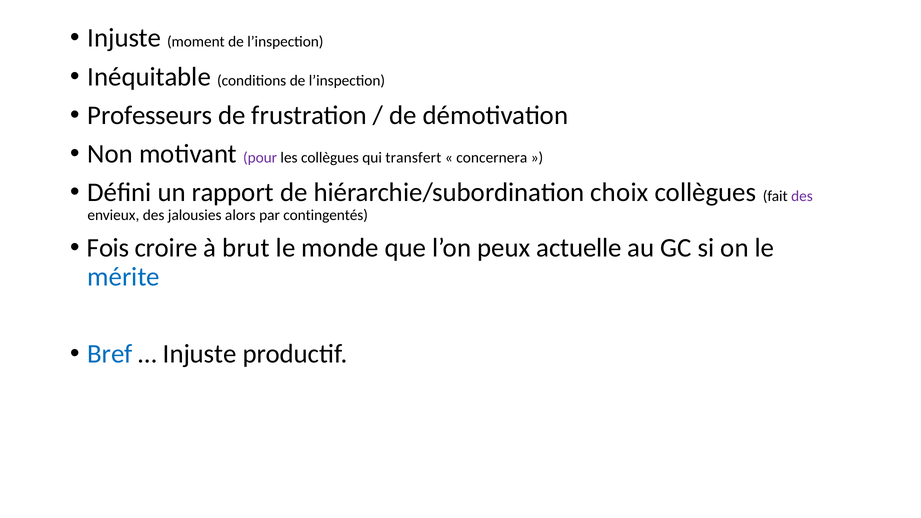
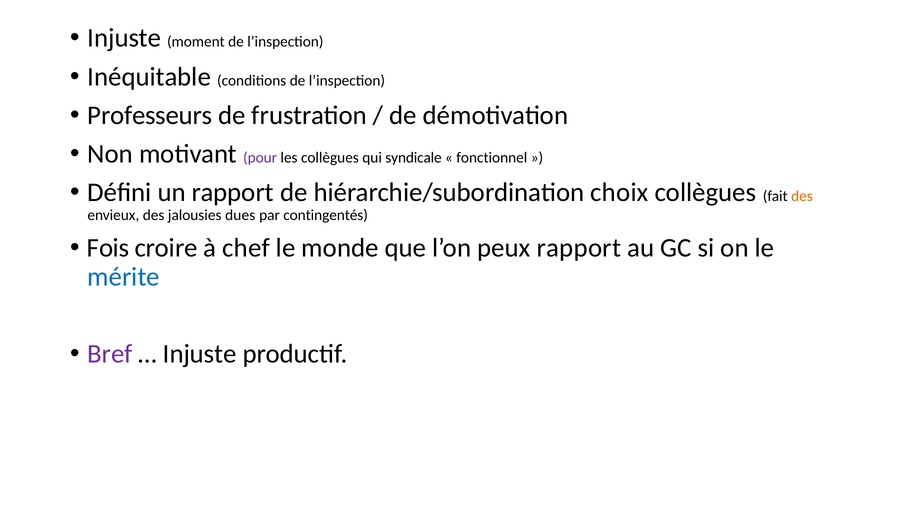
transfert: transfert -> syndicale (414, 158)
concernera: concernera -> fonctionnel (492, 158)
des colour: purple -> orange (802, 196)
alors: alors -> dues (240, 215)
brut: brut -> chef (246, 248)
peux actuelle: actuelle -> rapport (579, 248)
Bref colour: blue -> purple (110, 354)
